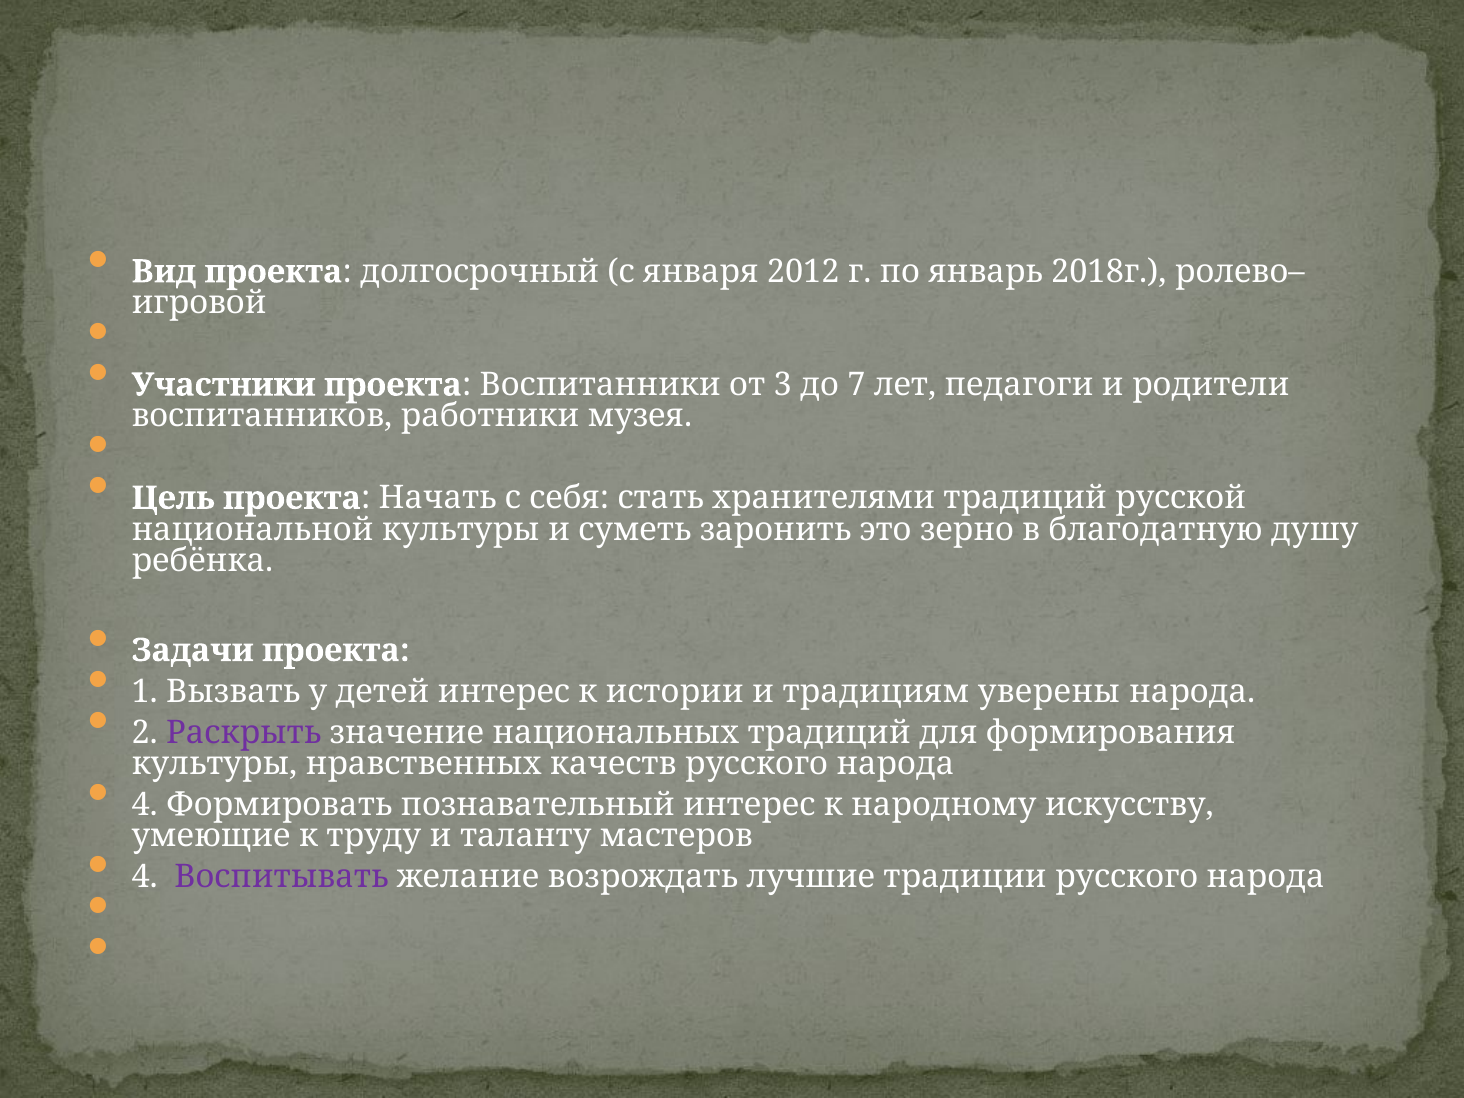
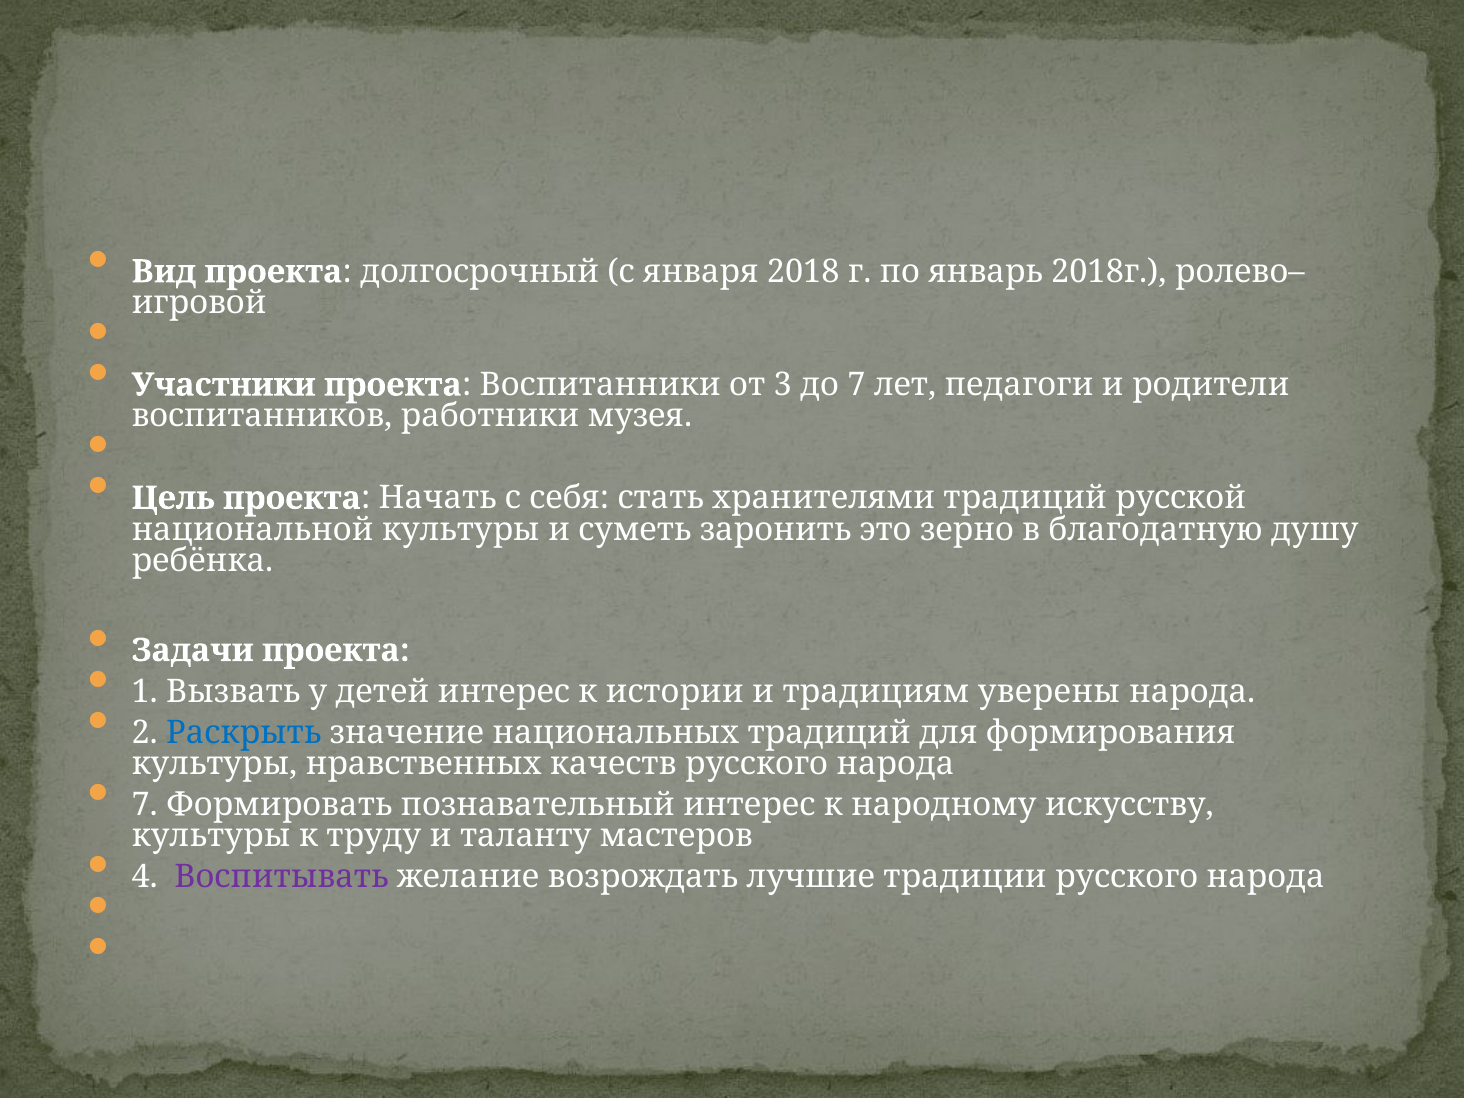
2012: 2012 -> 2018 (803, 272)
Раскрыть colour: purple -> blue (244, 732)
4: 4 -> 7 (145, 805)
умеющие: умеющие -> культуры (211, 836)
